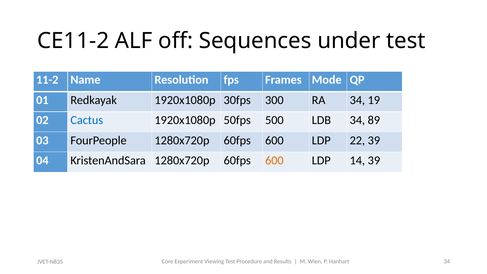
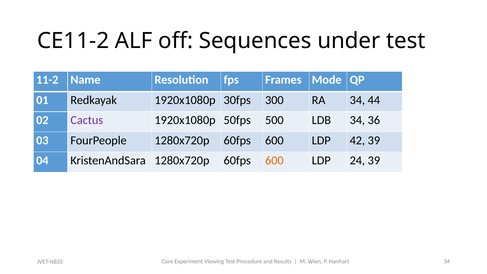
19: 19 -> 44 (374, 100)
Cactus colour: blue -> purple (87, 120)
89: 89 -> 36 (374, 120)
22: 22 -> 42 (357, 140)
14: 14 -> 24 (357, 160)
